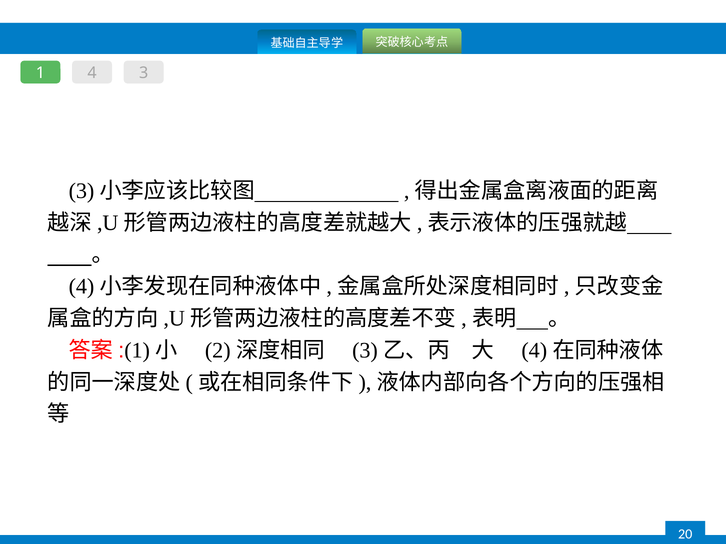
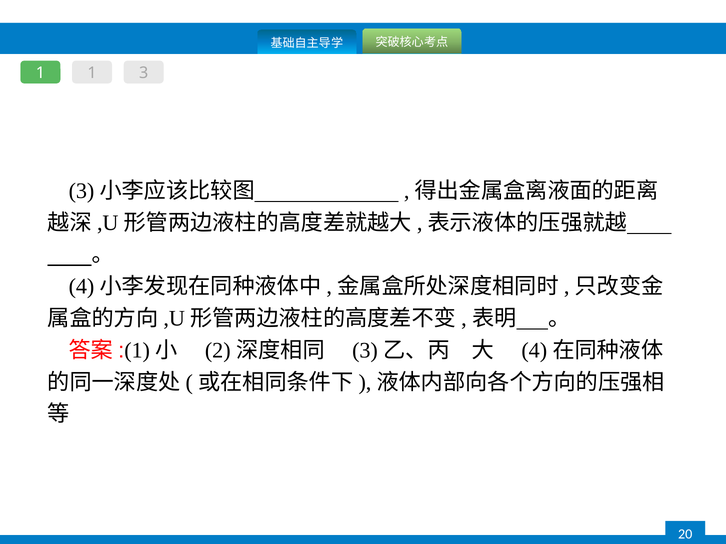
1 4: 4 -> 1 (92, 73)
